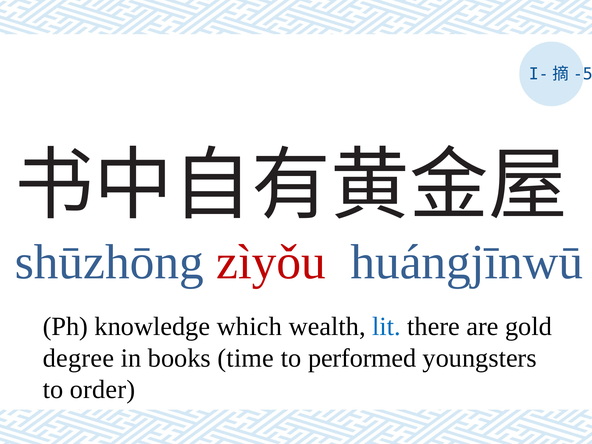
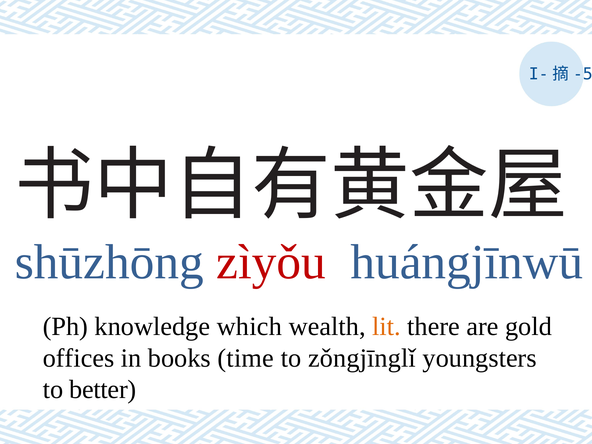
lit colour: blue -> orange (386, 326)
degree: degree -> offices (79, 358)
performed: performed -> zǒngjīnglǐ (362, 358)
order: order -> better (103, 390)
